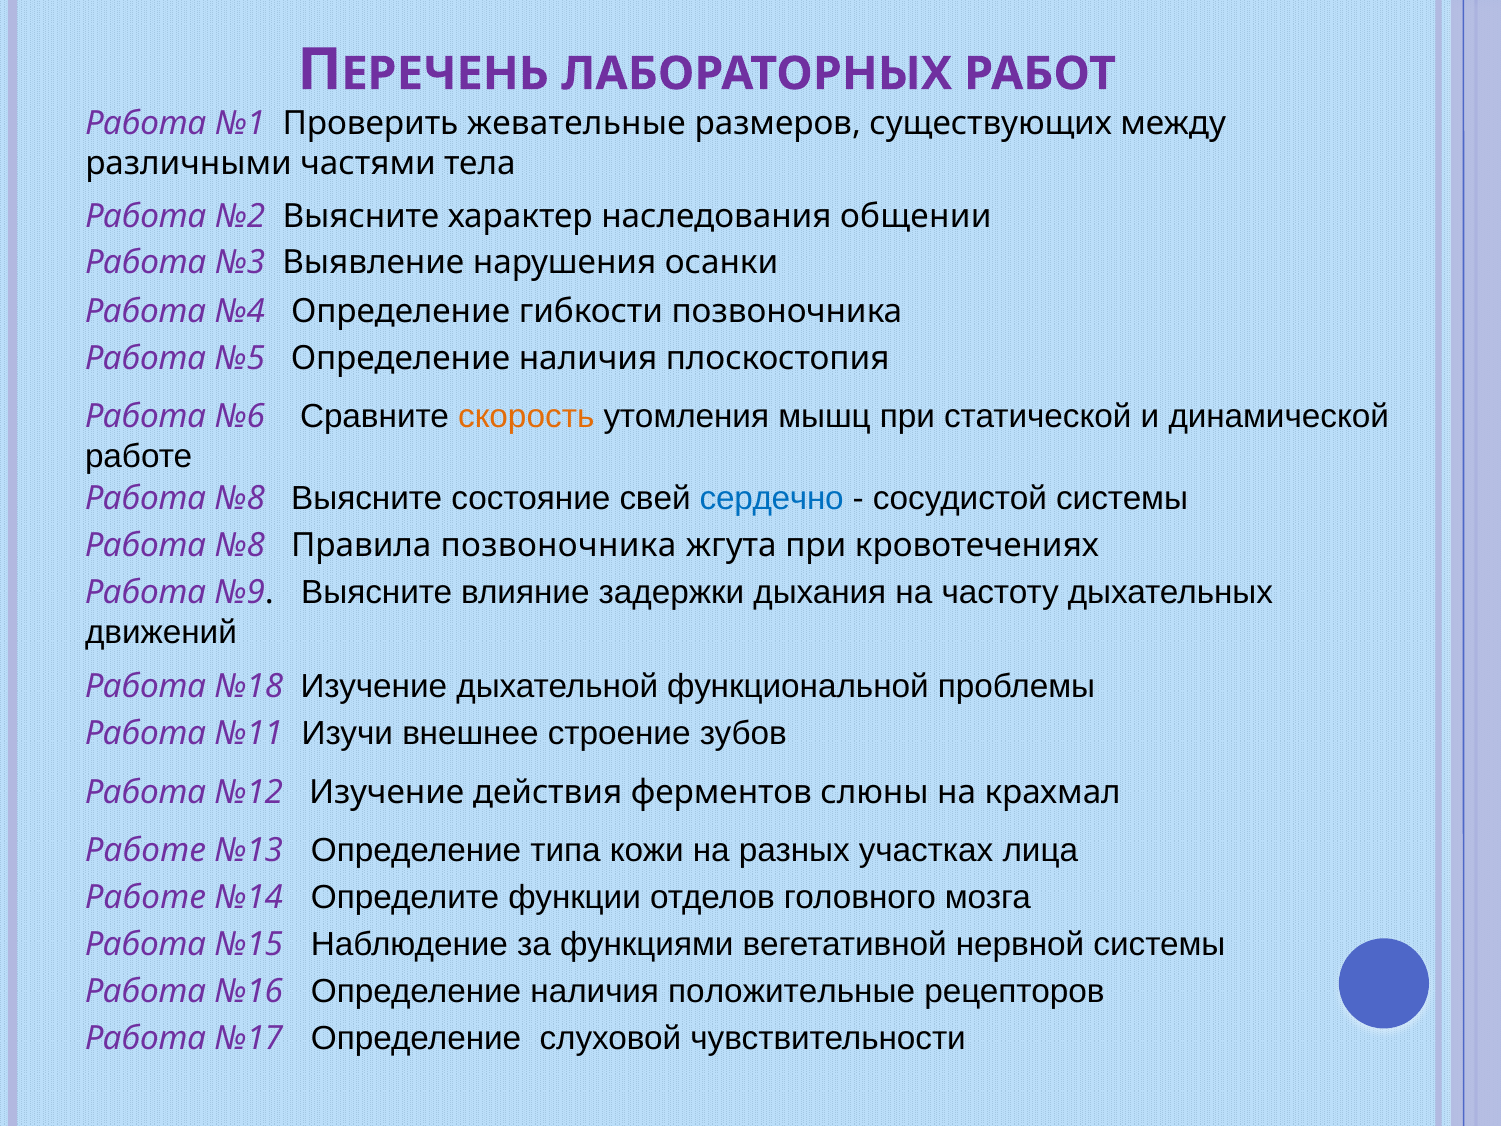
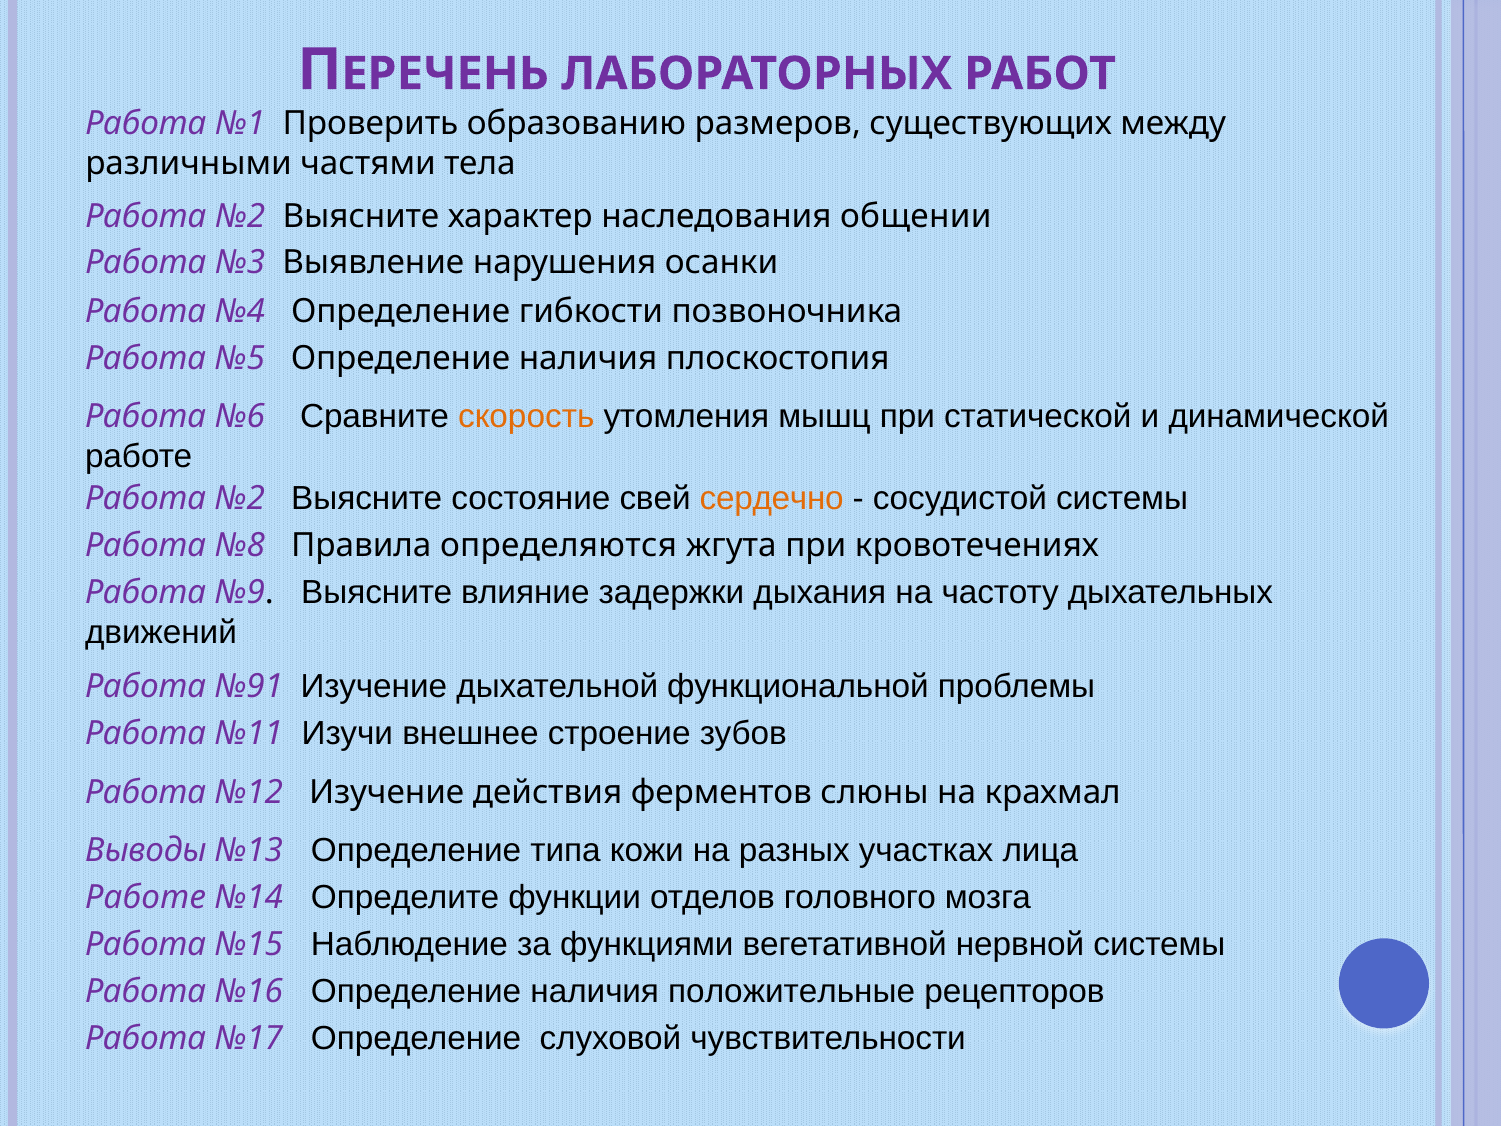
жевательные: жевательные -> образованию (576, 124)
№8: №8 -> №2 (240, 499)
сердечно colour: blue -> orange (772, 499)
Правила позвоночника: позвоночника -> определяются (559, 546)
№18: №18 -> №91 (249, 686)
Работе: Работе -> Выводы (146, 851)
